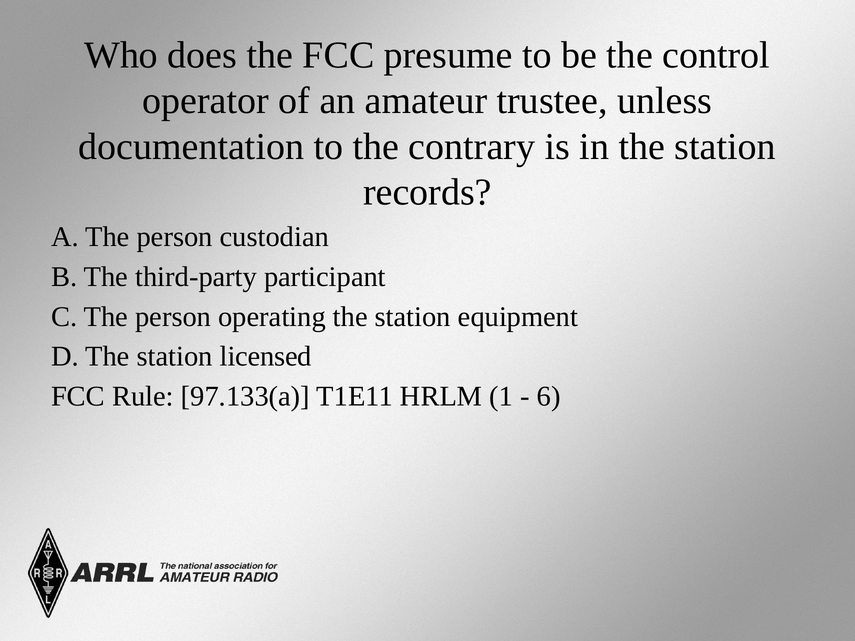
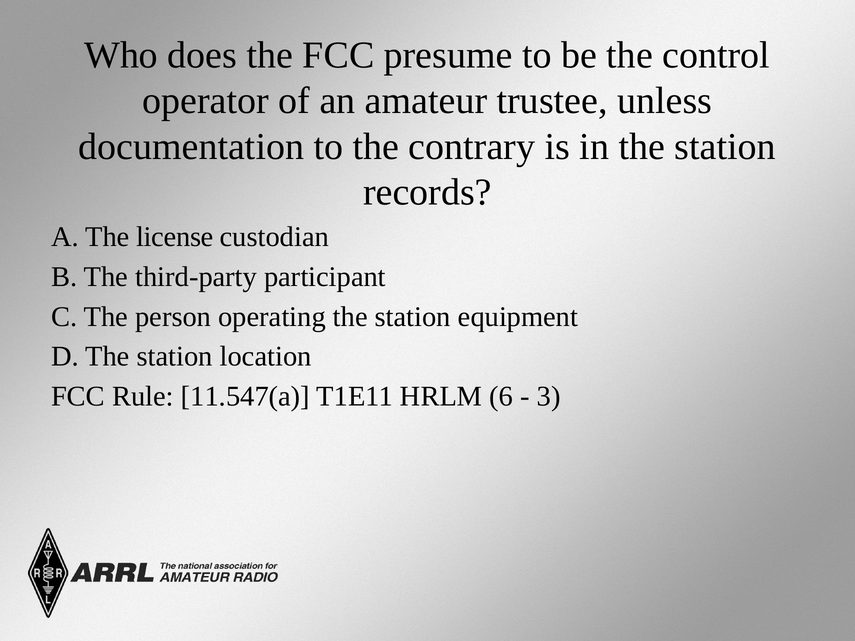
A The person: person -> license (175, 237)
licensed: licensed -> location (266, 357)
97.133(a: 97.133(a -> 11.547(a (245, 397)
1: 1 -> 6 (501, 397)
6: 6 -> 3 (549, 397)
